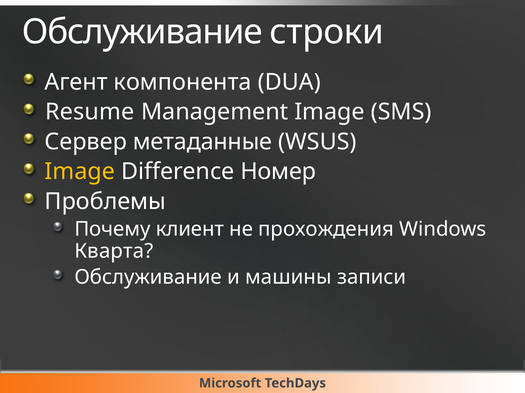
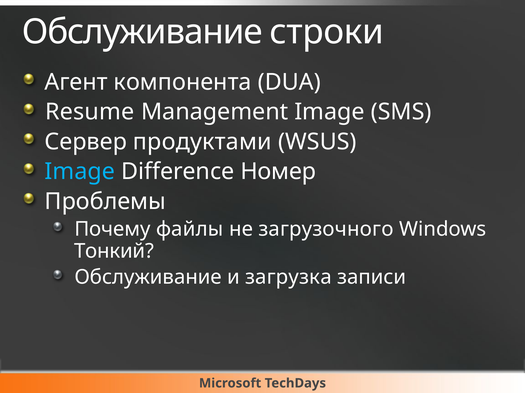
метаданные: метаданные -> продуктами (202, 142)
Image colour: yellow -> light blue (80, 172)
клиент: клиент -> файлы (190, 229)
прохождения: прохождения -> загрузочного (326, 229)
Кварта: Кварта -> Тонкий (114, 252)
машины: машины -> загрузка (288, 278)
